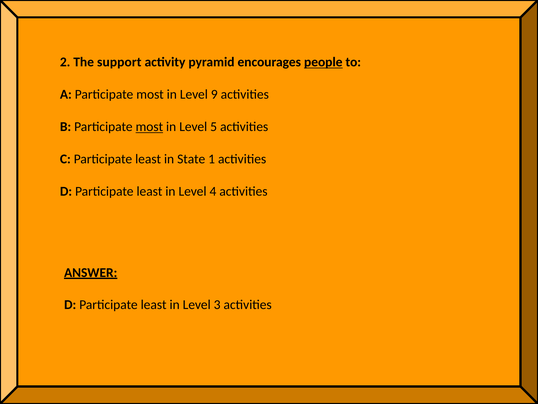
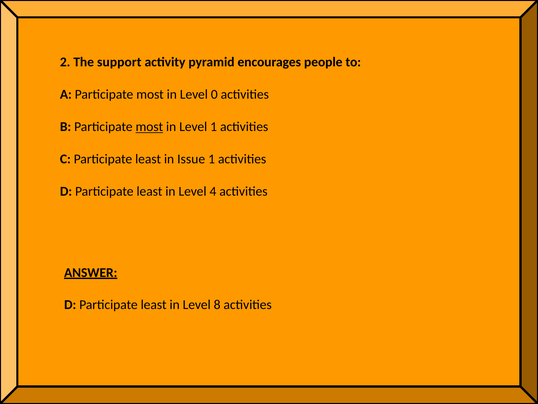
people underline: present -> none (323, 62)
9: 9 -> 0 (214, 94)
Level 5: 5 -> 1 (214, 127)
State: State -> Issue (191, 159)
3: 3 -> 8 (217, 305)
